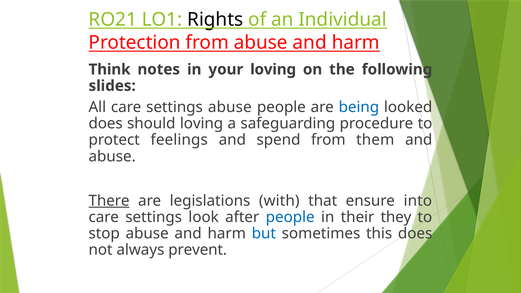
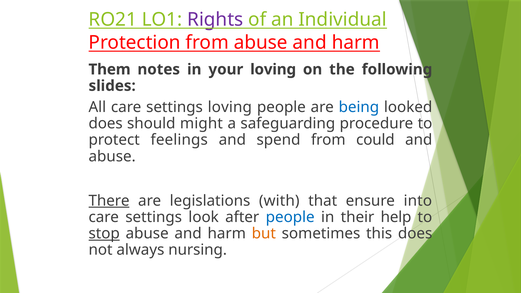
Rights colour: black -> purple (215, 20)
Think: Think -> Them (110, 69)
settings abuse: abuse -> loving (230, 107)
should loving: loving -> might (201, 124)
them: them -> could (375, 140)
they: they -> help (396, 217)
stop underline: none -> present (104, 234)
but colour: blue -> orange (264, 234)
prevent: prevent -> nursing (198, 250)
